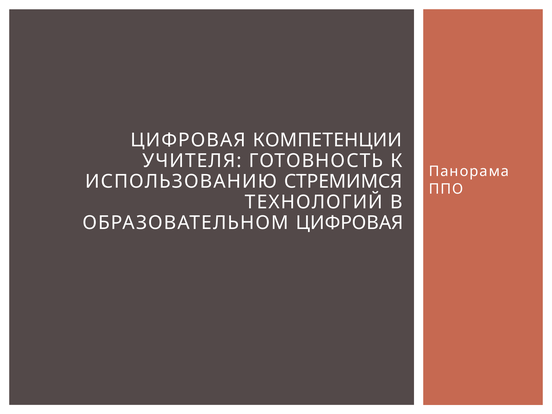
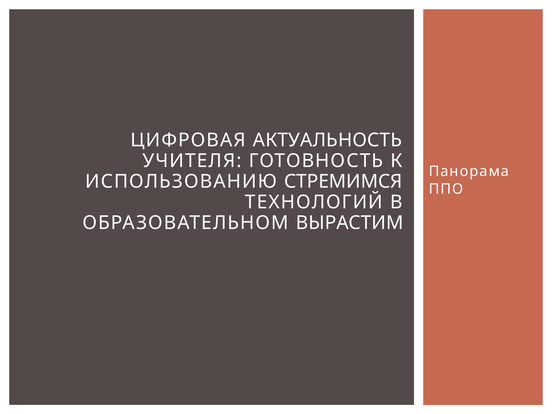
КОМПЕТЕНЦИИ: КОМПЕТЕНЦИИ -> АКТУАЛЬНОСТЬ (328, 140)
ОБРАЗОВАТЕЛЬНОМ ЦИФРОВАЯ: ЦИФРОВАЯ -> ВЫРАСТИМ (350, 223)
